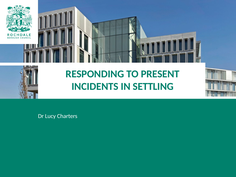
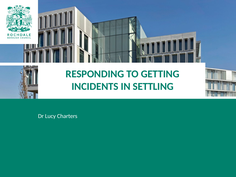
PRESENT: PRESENT -> GETTING (160, 74)
